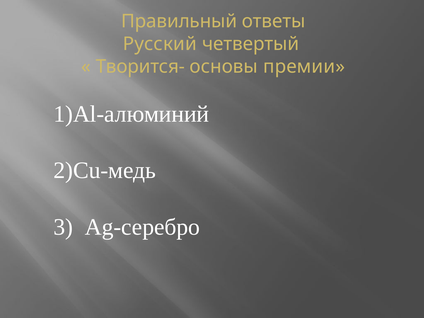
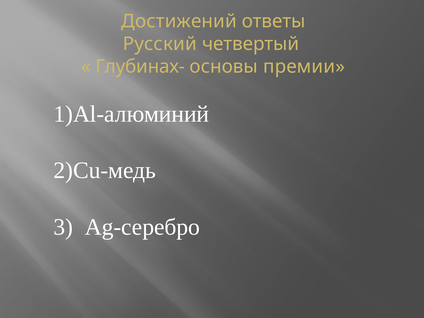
Правильный: Правильный -> Достижений (179, 21)
Творится-: Творится- -> Глубинах- (140, 67)
